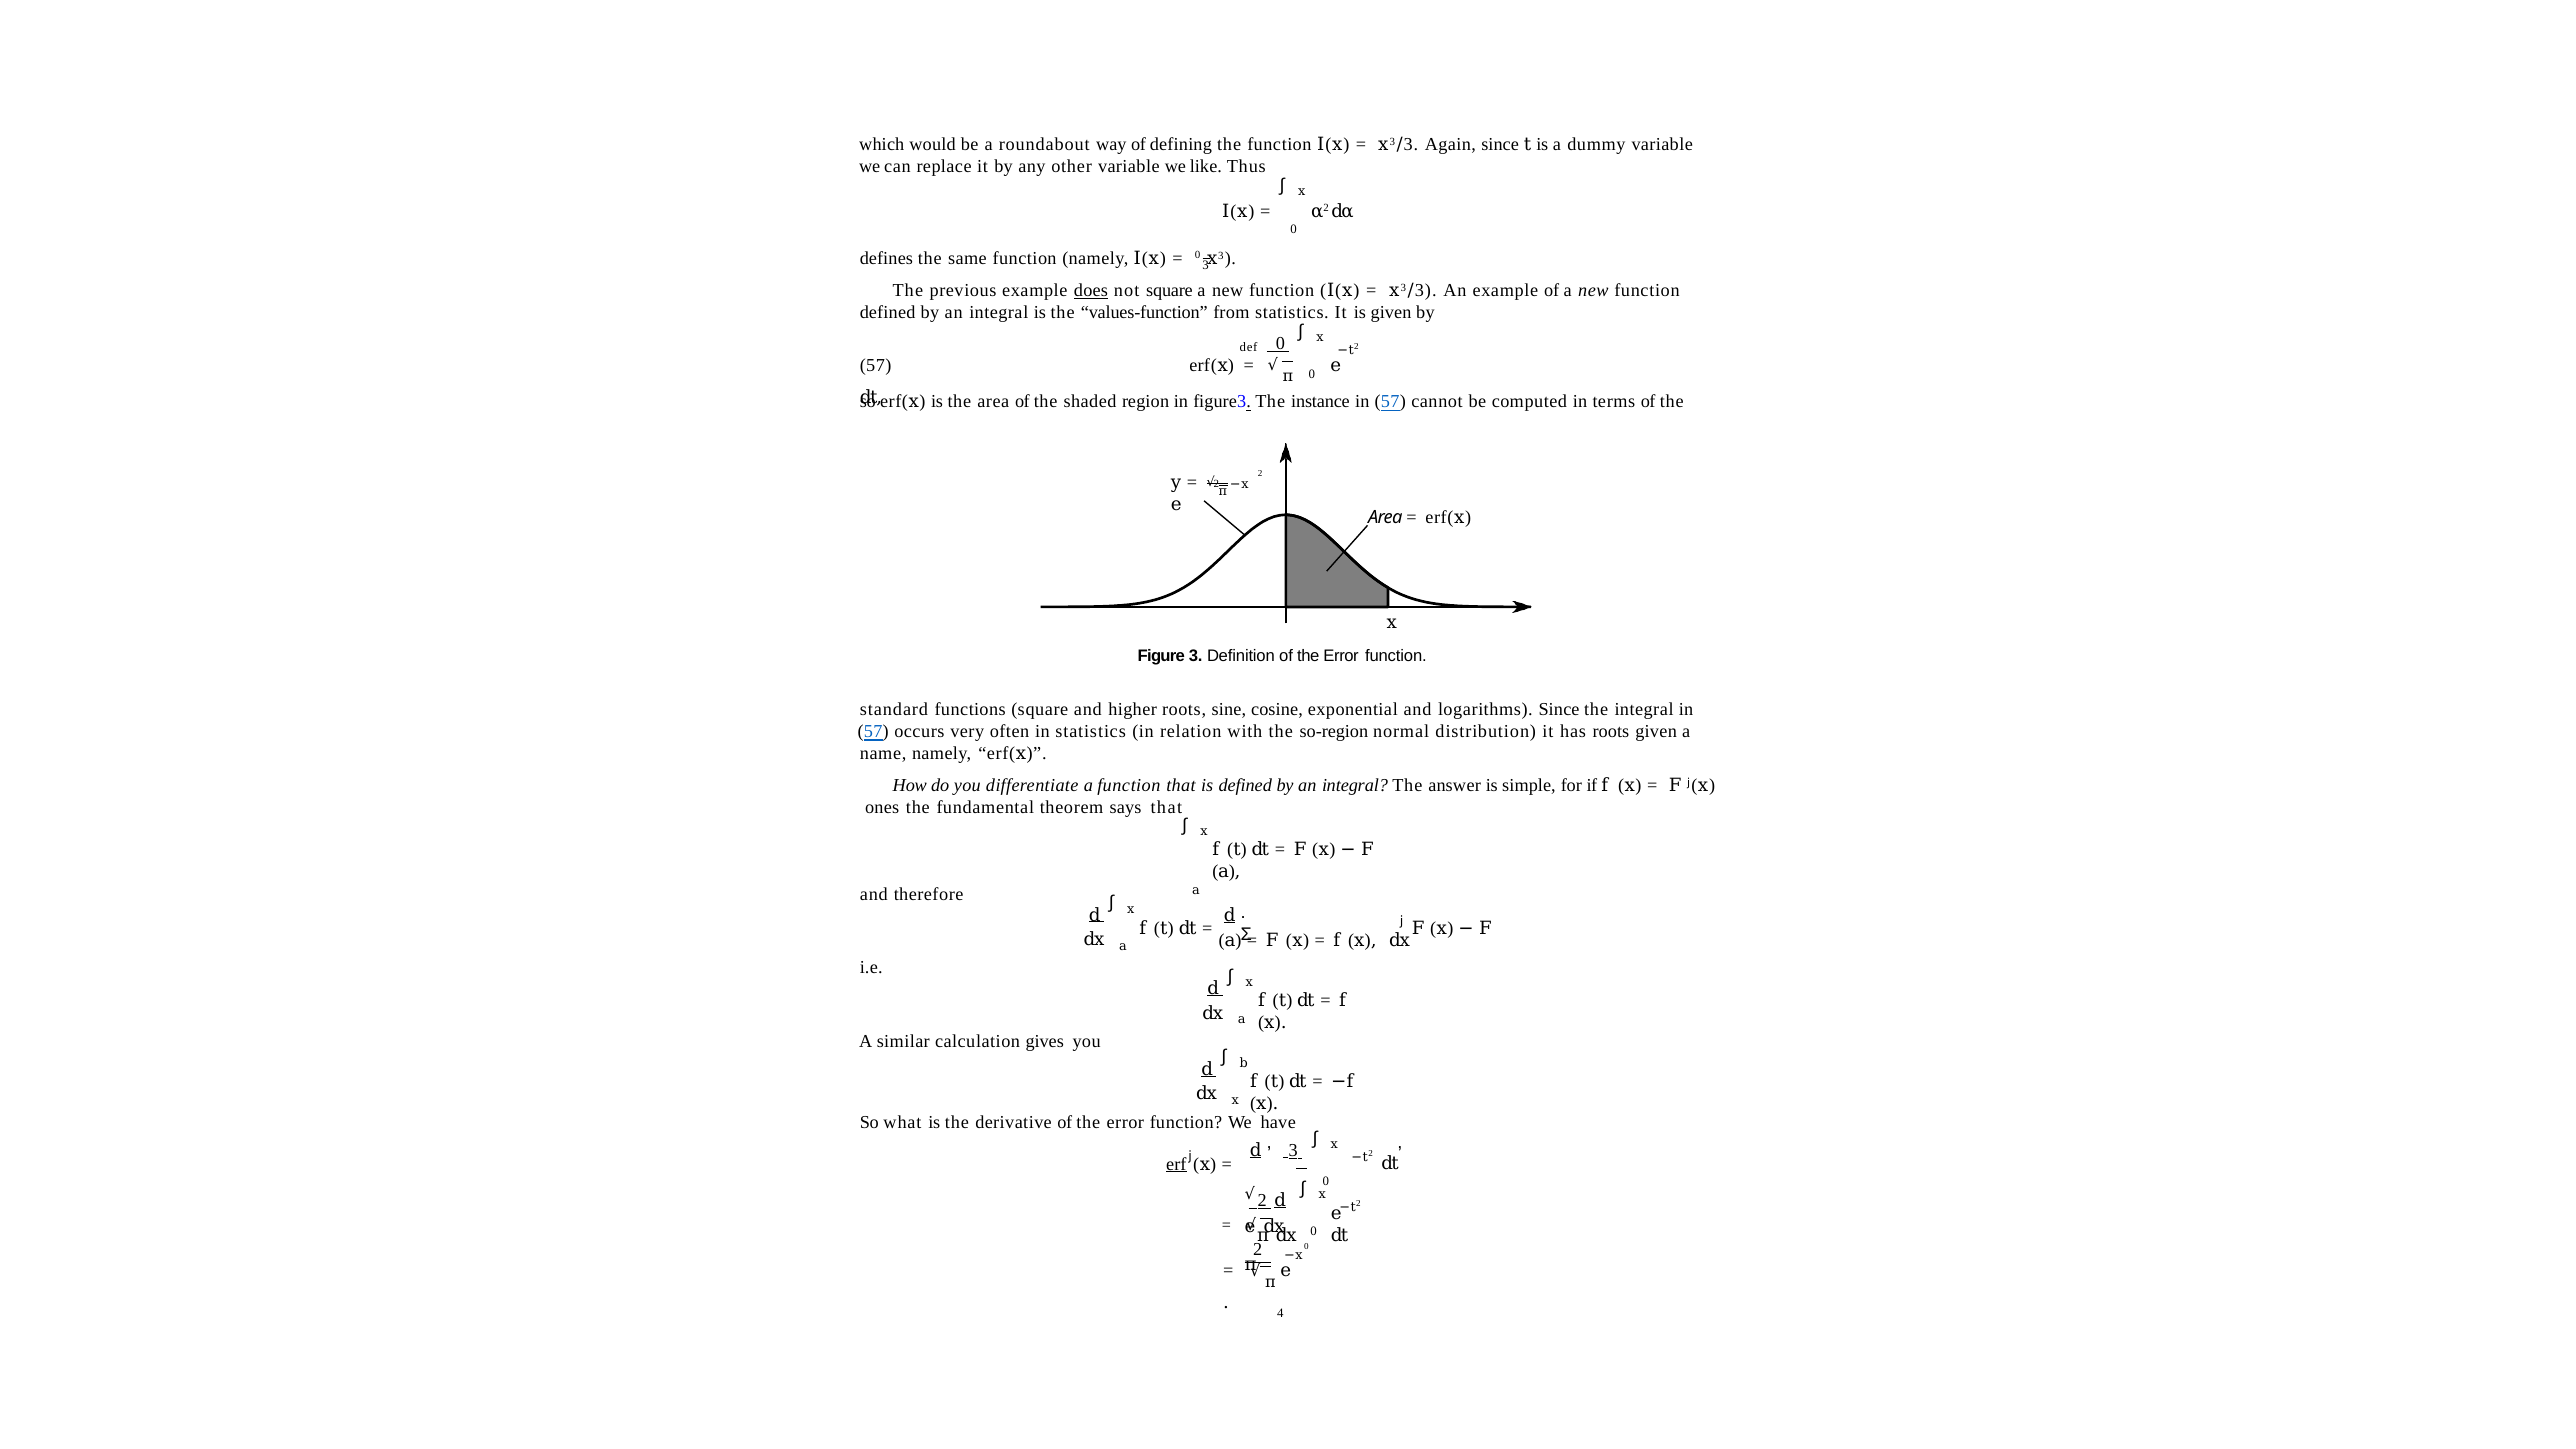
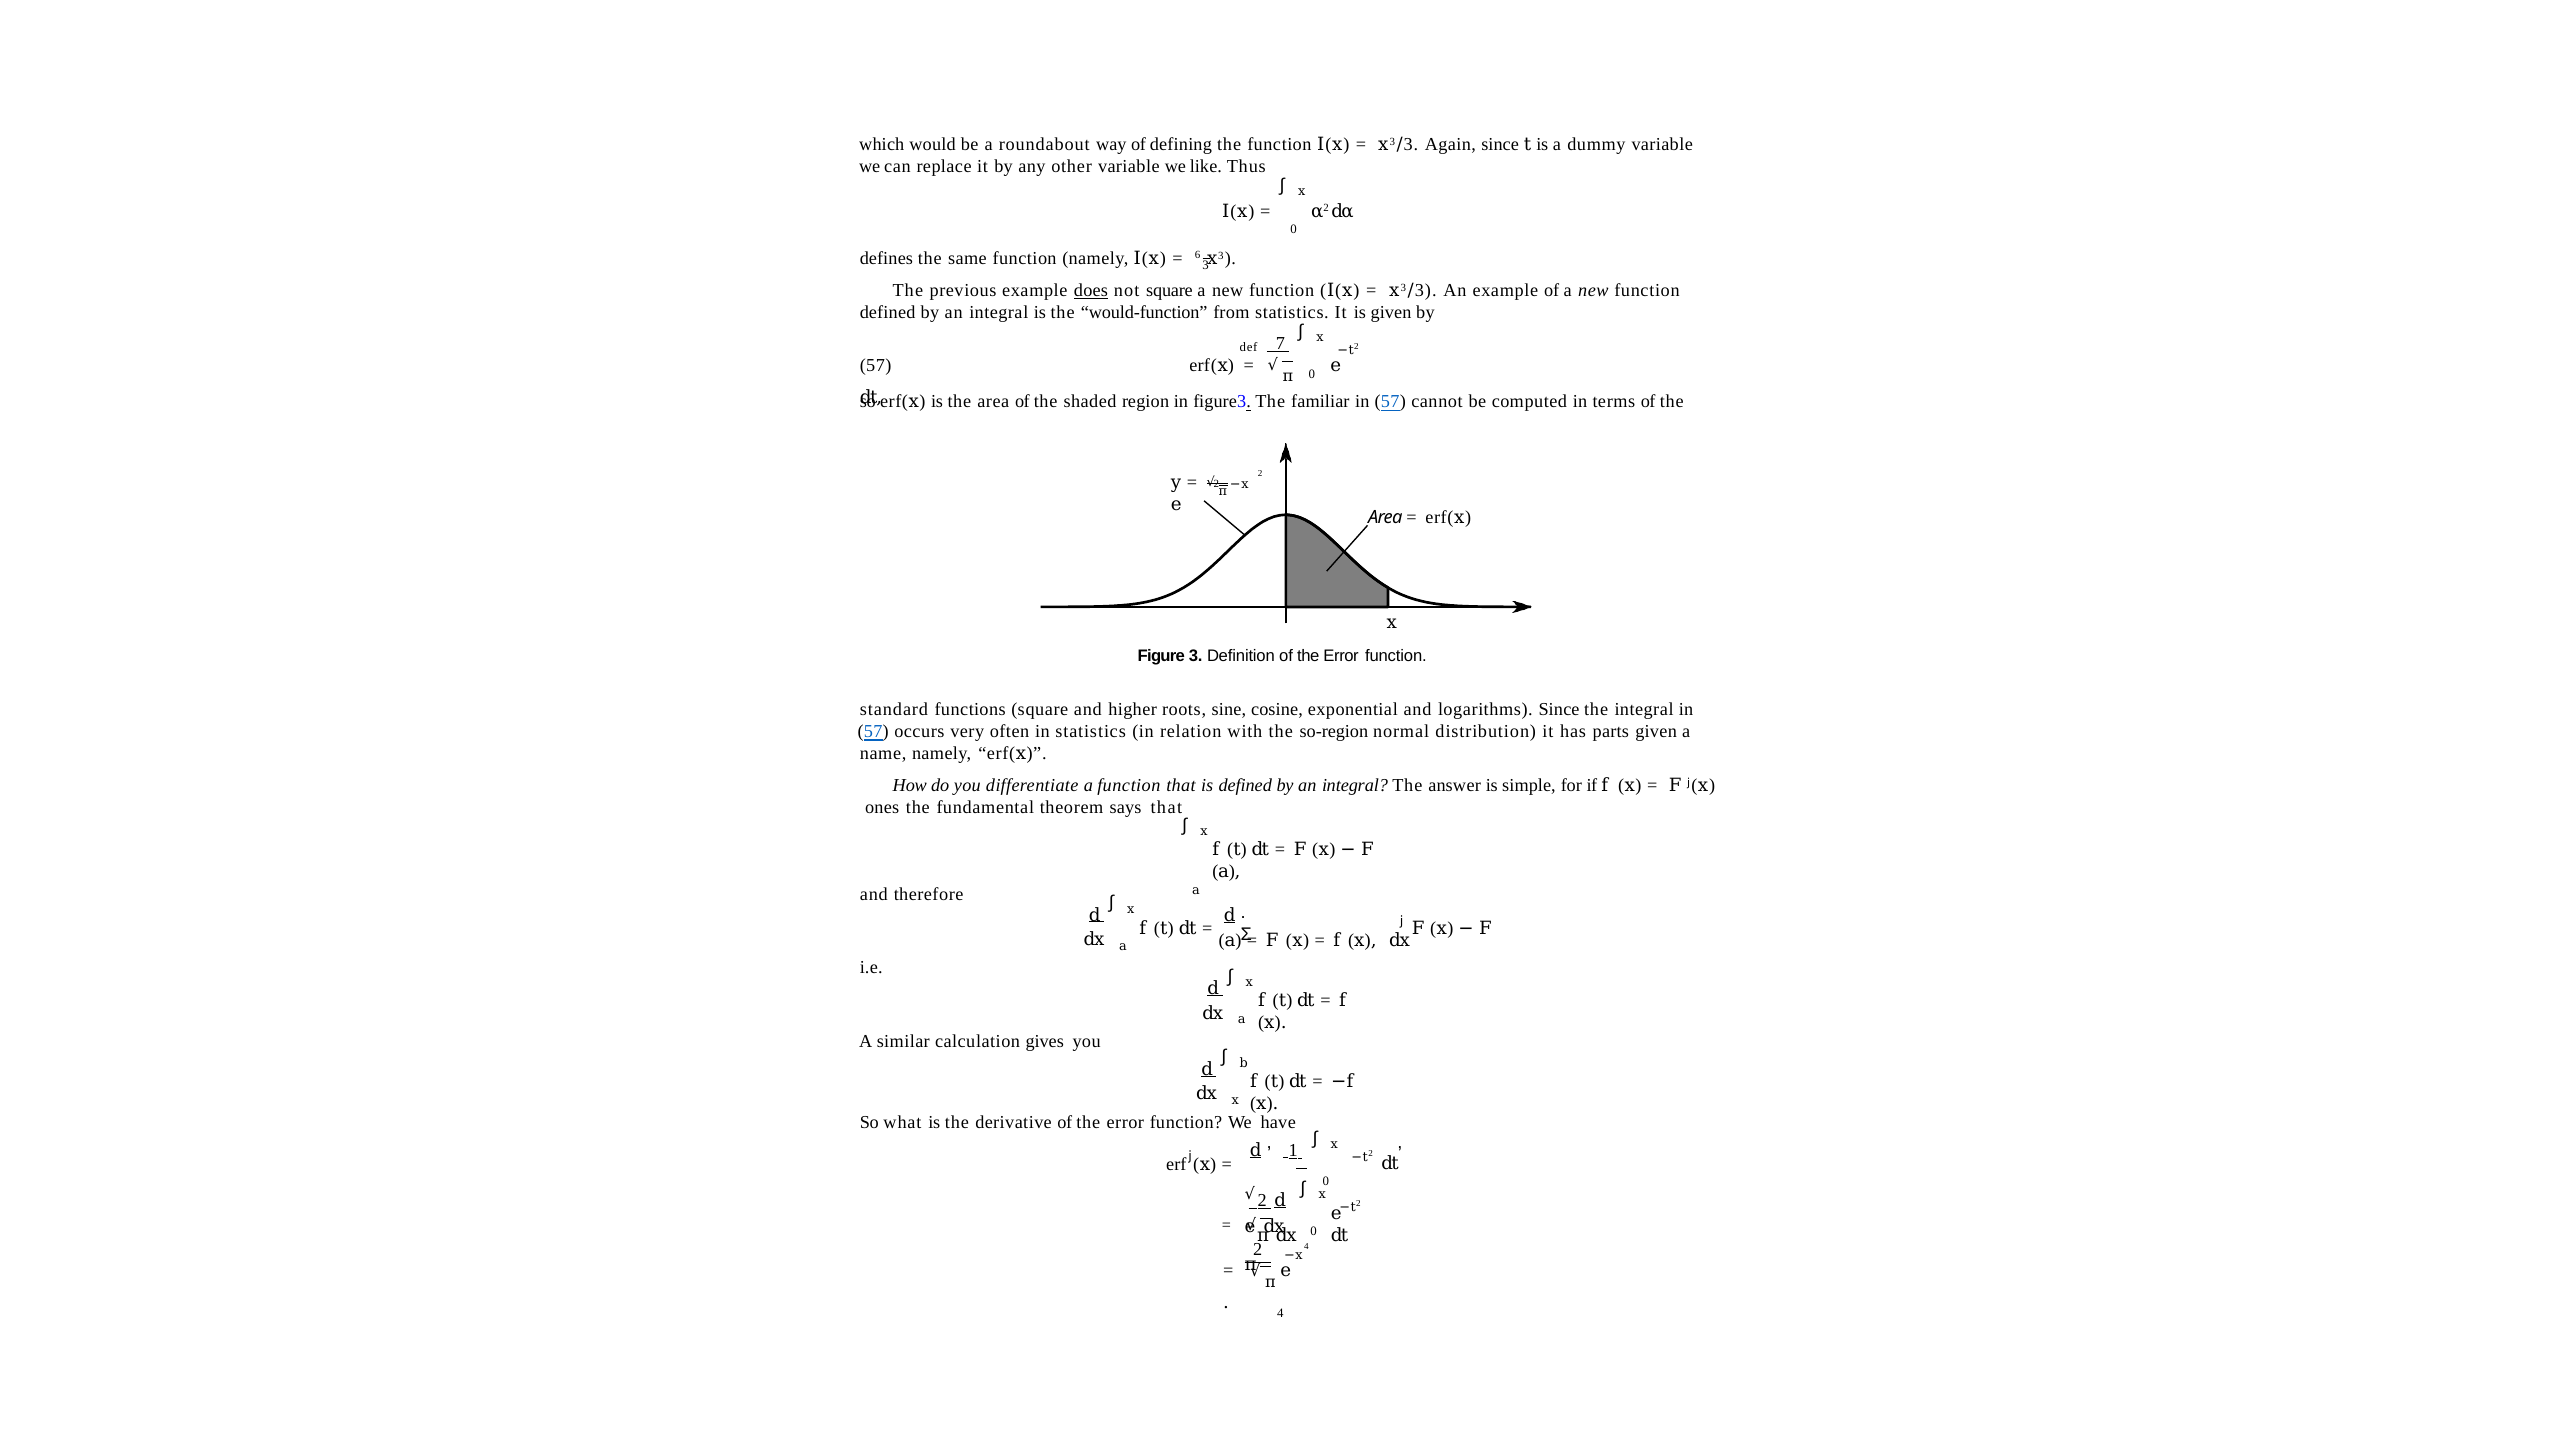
0: 0 -> 6 (1198, 255)
values-function: values-function -> would-function (1144, 313)
def 0: 0 -> 7 (1280, 344)
instance: instance -> familiar (1320, 402)
has roots: roots -> parts (1611, 732)
d 3: 3 -> 1 (1293, 1151)
erf underline: present -> none (1176, 1164)
2 0: 0 -> 4 (1306, 1247)
